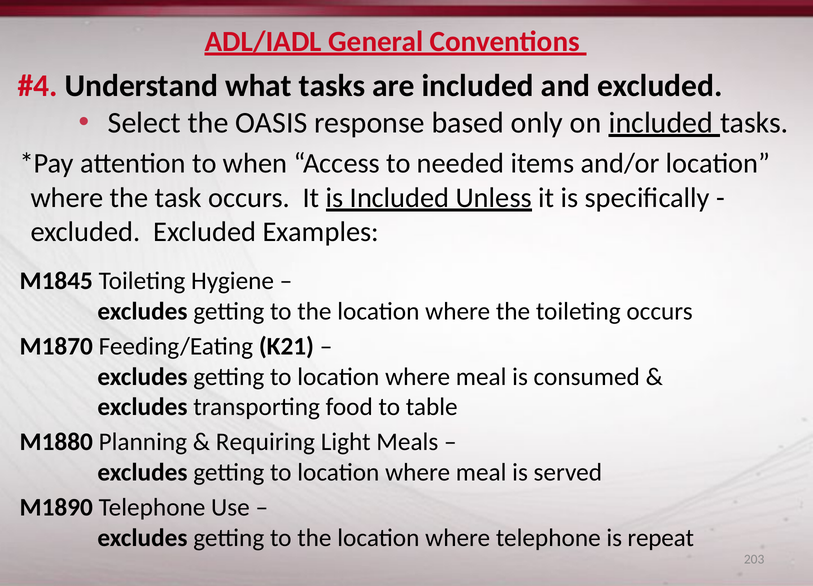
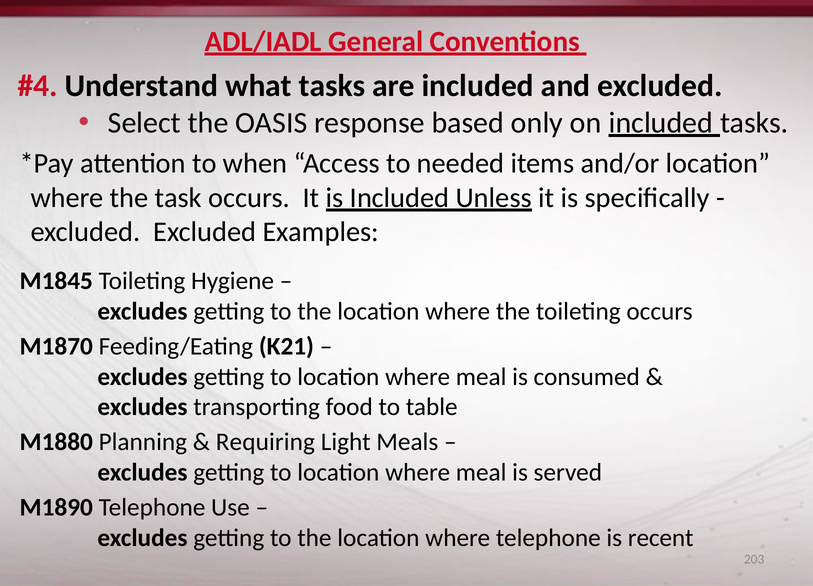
repeat: repeat -> recent (661, 538)
